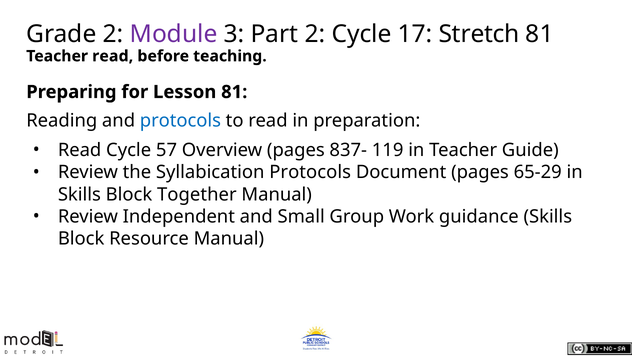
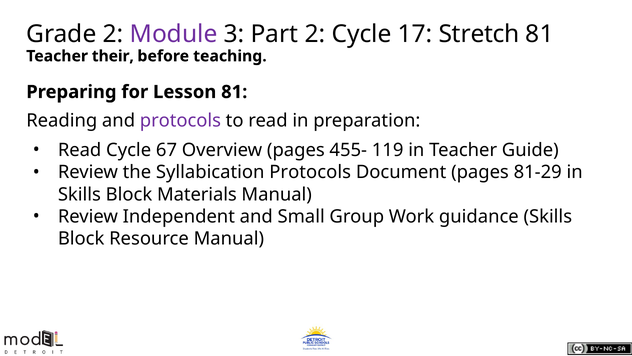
Teacher read: read -> their (113, 56)
protocols colour: blue -> purple (180, 121)
57: 57 -> 67 (167, 150)
837-: 837- -> 455- (348, 150)
65-29: 65-29 -> 81-29 (538, 172)
Together: Together -> Materials (197, 194)
